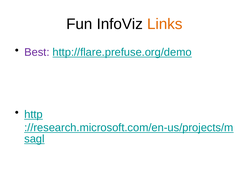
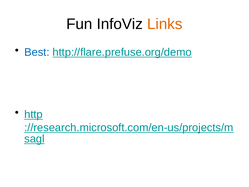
Best colour: purple -> blue (37, 52)
